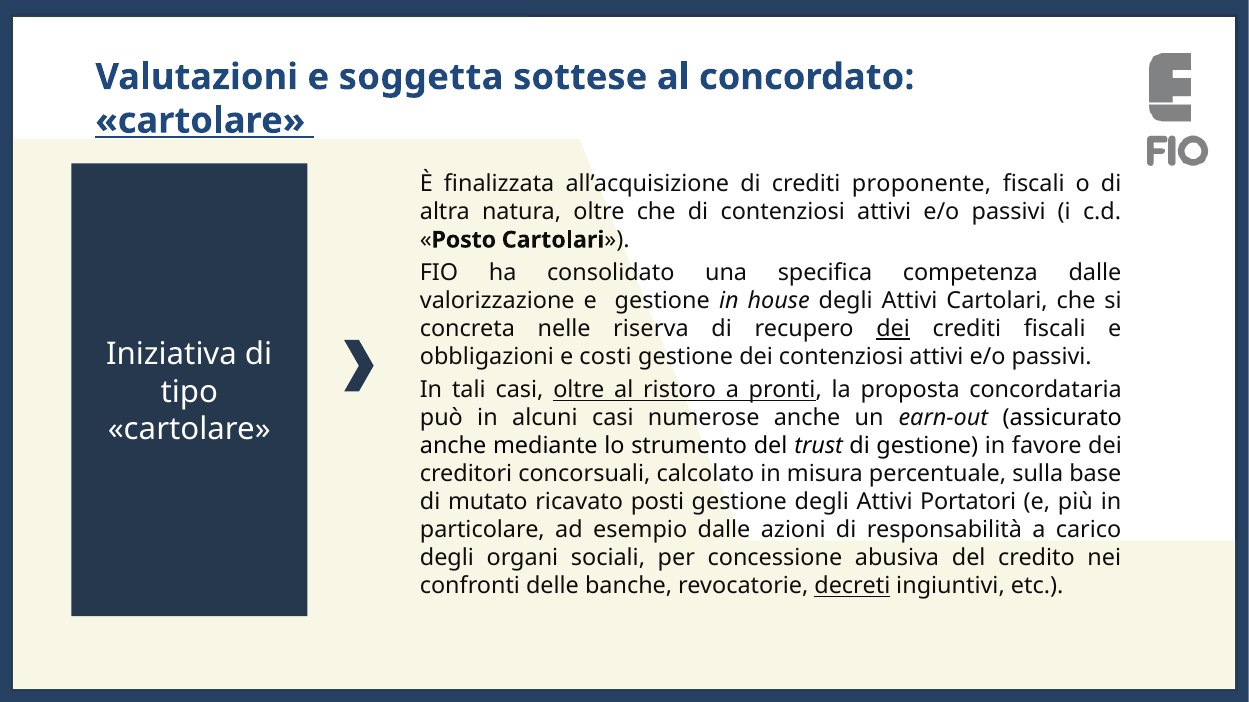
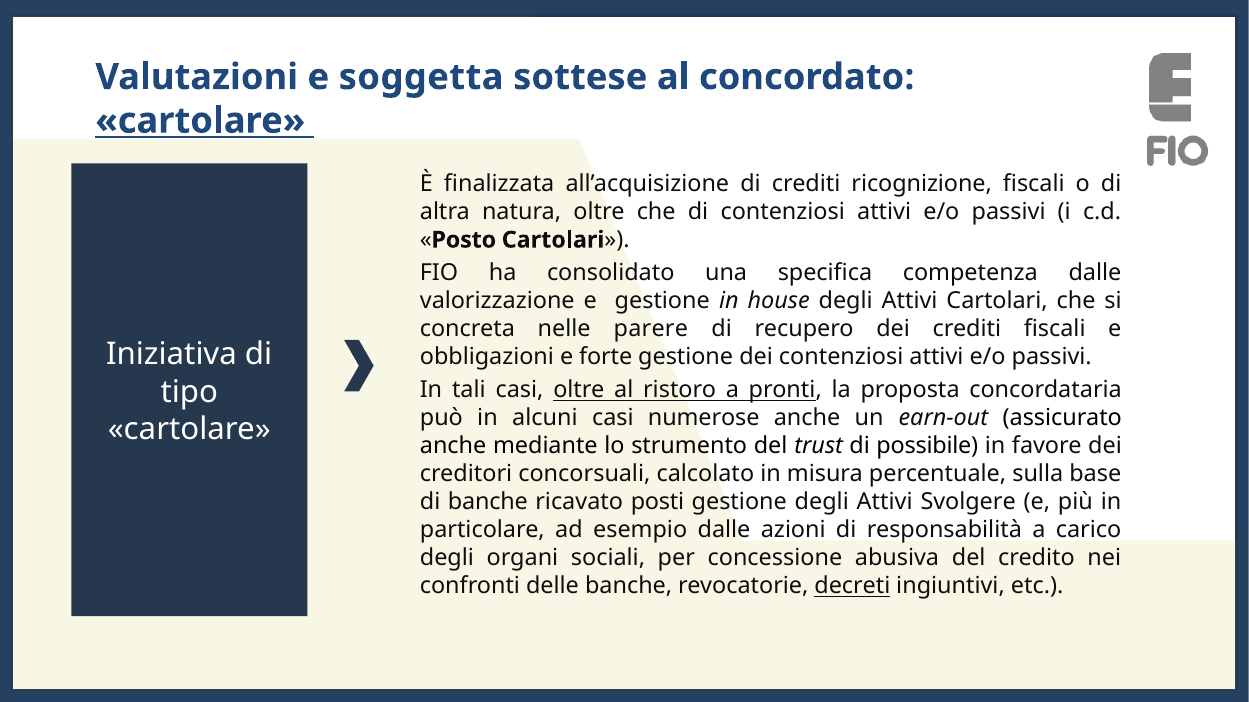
proponente: proponente -> ricognizione (922, 184)
riserva: riserva -> parere (651, 329)
dei underline: present -> none (893, 329)
costi: costi -> forte (606, 357)
di gestione: gestione -> possibile (927, 446)
di mutato: mutato -> banche (488, 502)
Portatori: Portatori -> Svolgere (968, 502)
